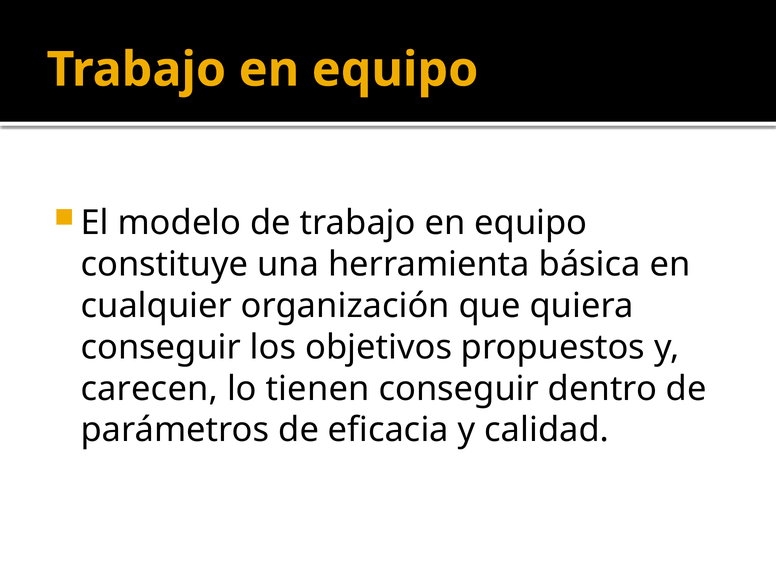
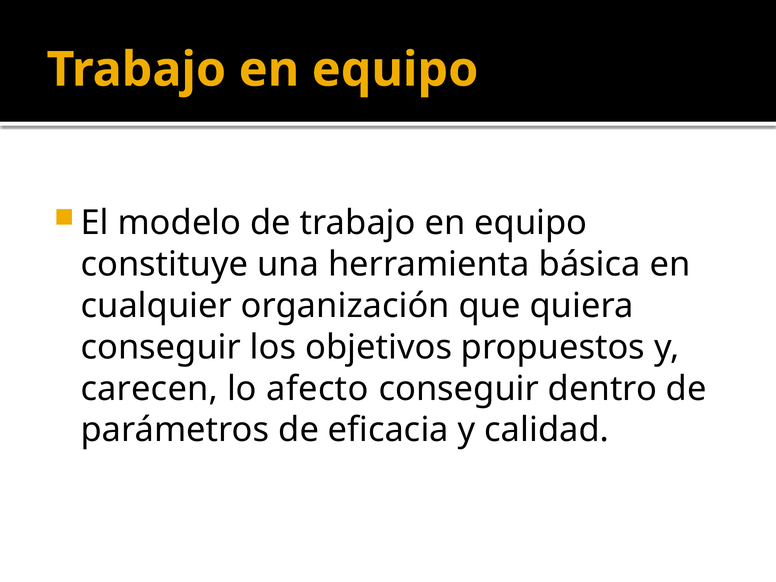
tienen: tienen -> afecto (318, 389)
